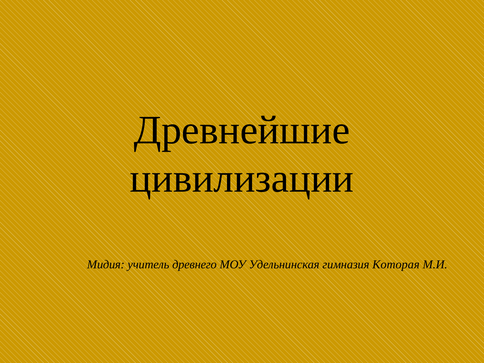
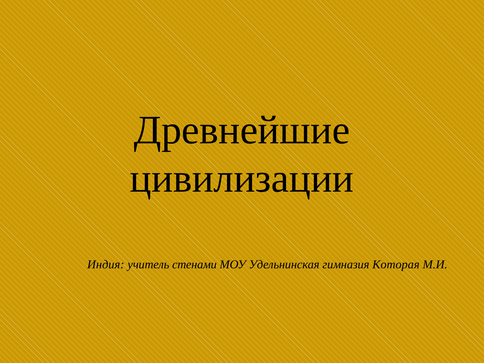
Мидия: Мидия -> Индия (106, 264)
древнего: древнего -> стенами (194, 264)
